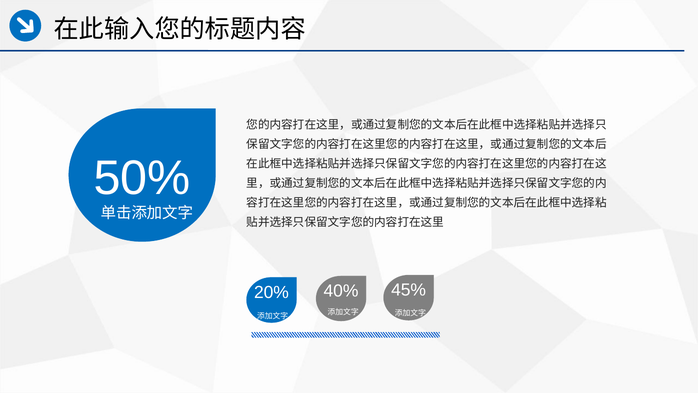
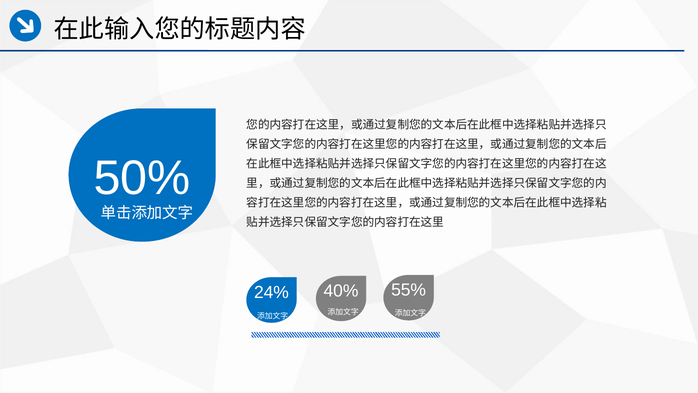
20%: 20% -> 24% (271, 292)
45%: 45% -> 55% (409, 290)
